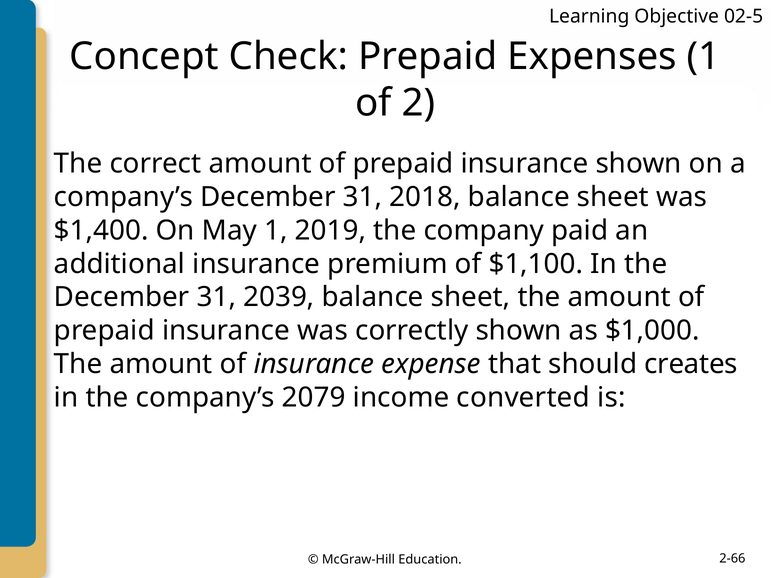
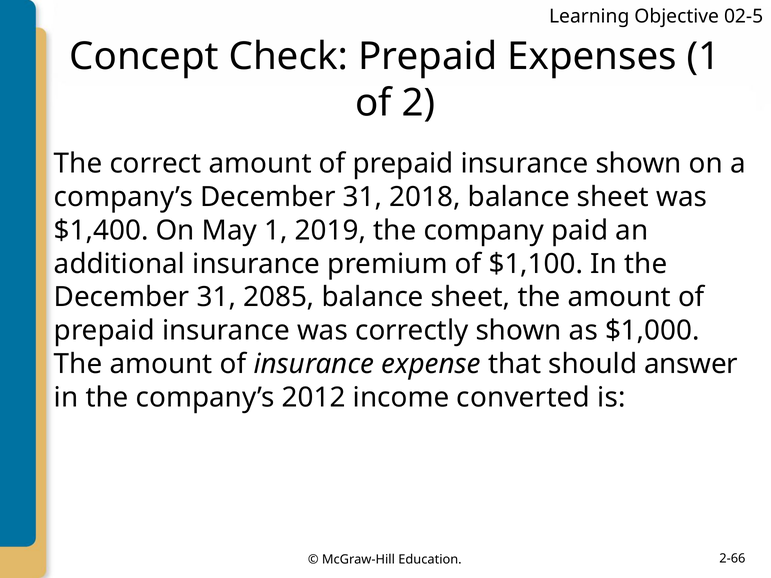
2039: 2039 -> 2085 (279, 297)
creates: creates -> answer (691, 364)
2079: 2079 -> 2012 (314, 398)
